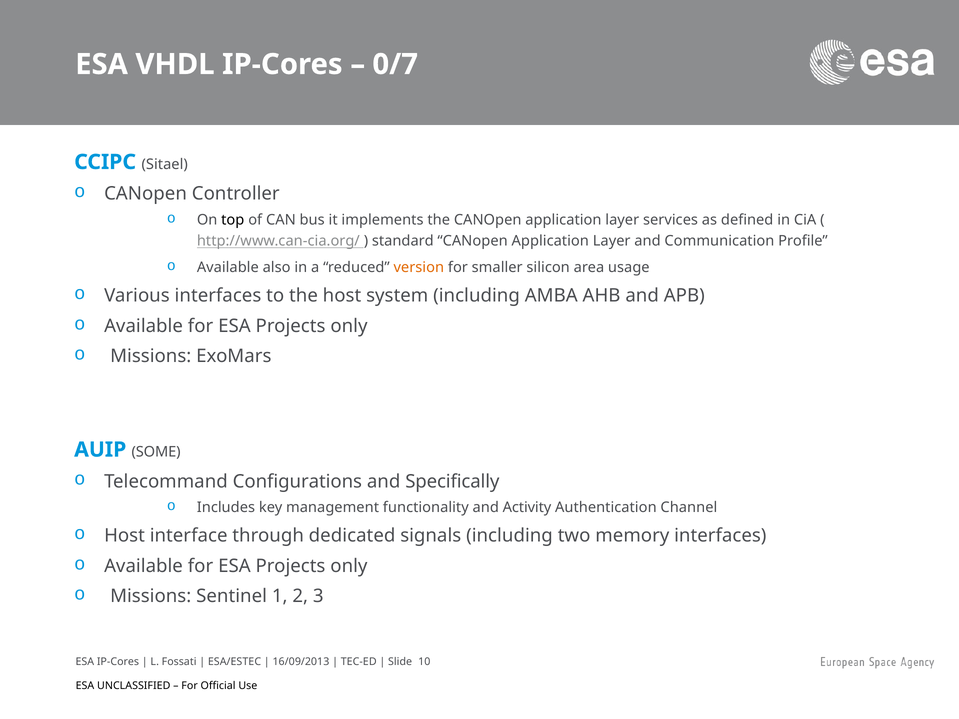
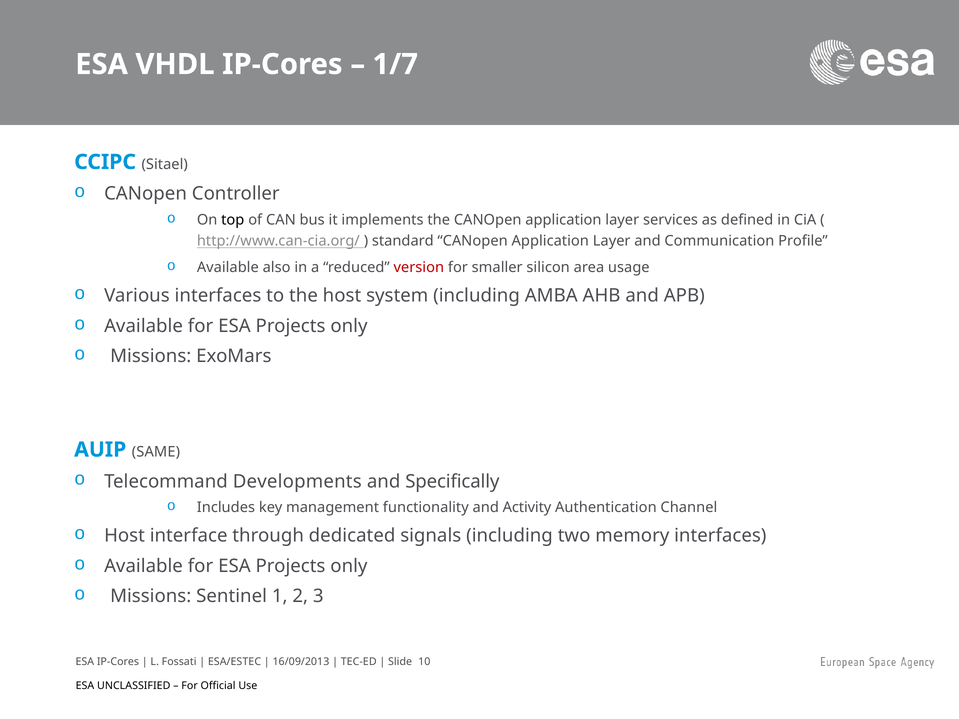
0/7: 0/7 -> 1/7 (395, 64)
version colour: orange -> red (419, 267)
SOME: SOME -> SAME (156, 452)
Configurations: Configurations -> Developments (297, 482)
